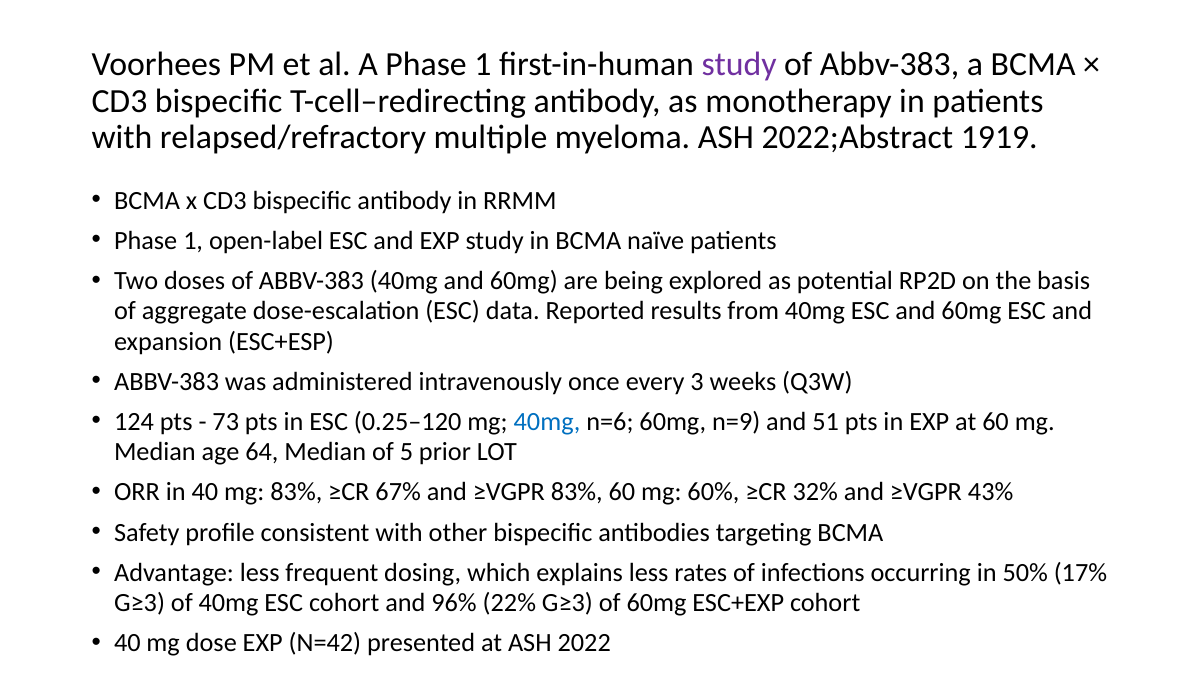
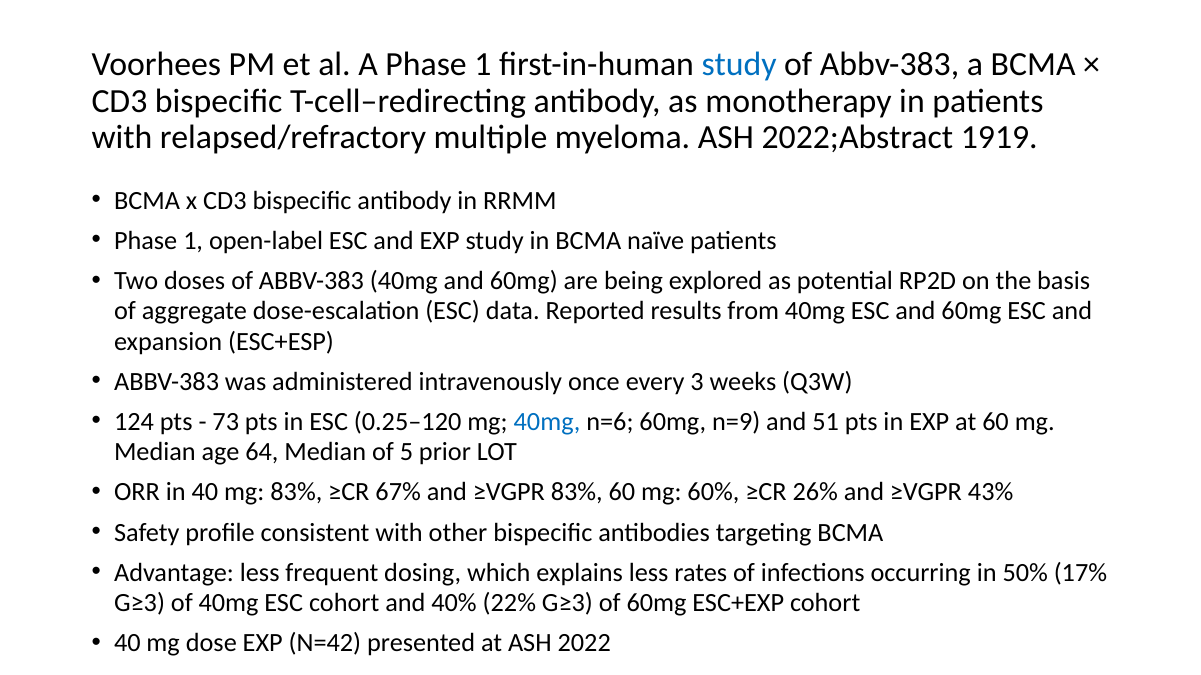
study colour: purple -> blue (739, 64)
32%: 32% -> 26% (815, 493)
96%: 96% -> 40% (454, 603)
